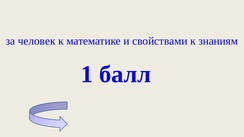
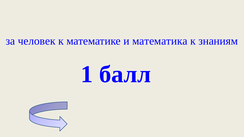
свойствами: свойствами -> математика (160, 41)
